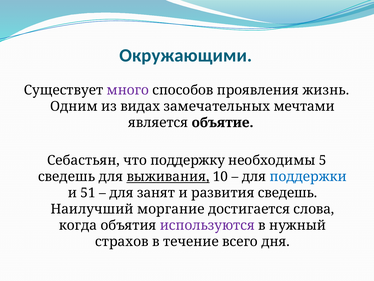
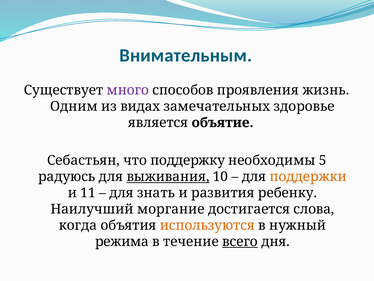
Окружающими: Окружающими -> Внимательным (186, 55)
мечтами: мечтами -> здоровье (304, 106)
сведешь: сведешь -> радуюсь (67, 176)
поддержки colour: blue -> orange (308, 176)
51: 51 -> 11 (88, 193)
занят: занят -> знать (156, 193)
развития сведешь: сведешь -> ребенку (287, 193)
используются colour: purple -> orange (207, 225)
страхов: страхов -> режима (122, 241)
всего underline: none -> present (240, 241)
